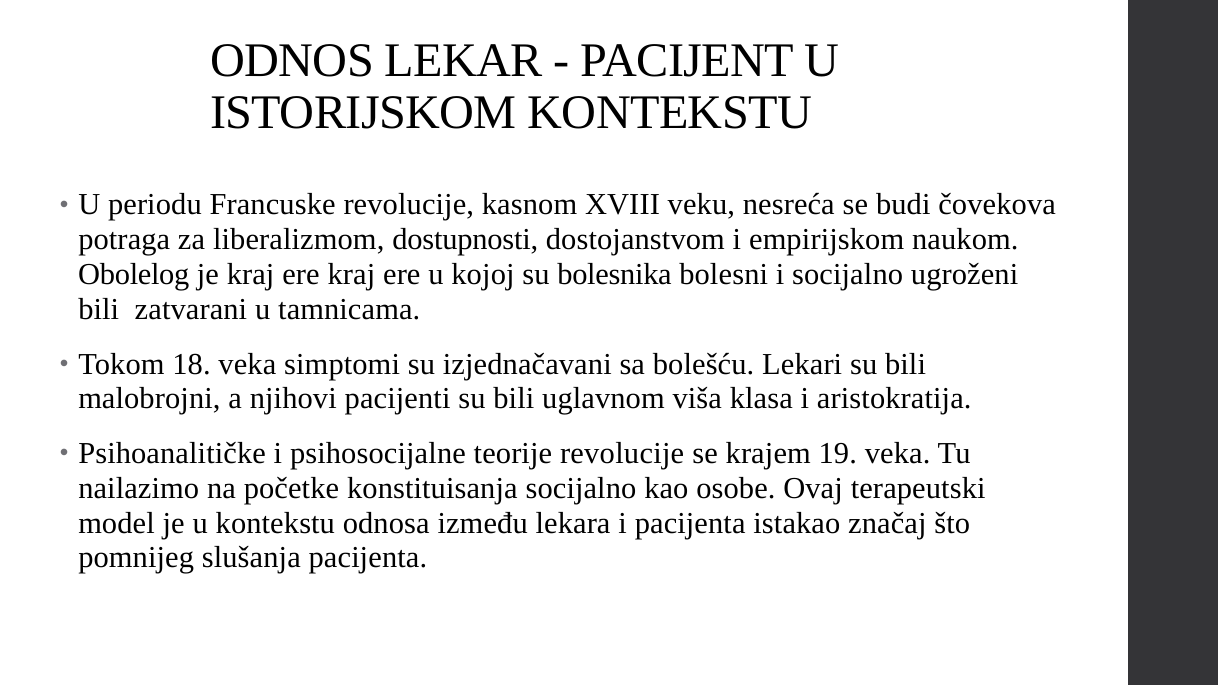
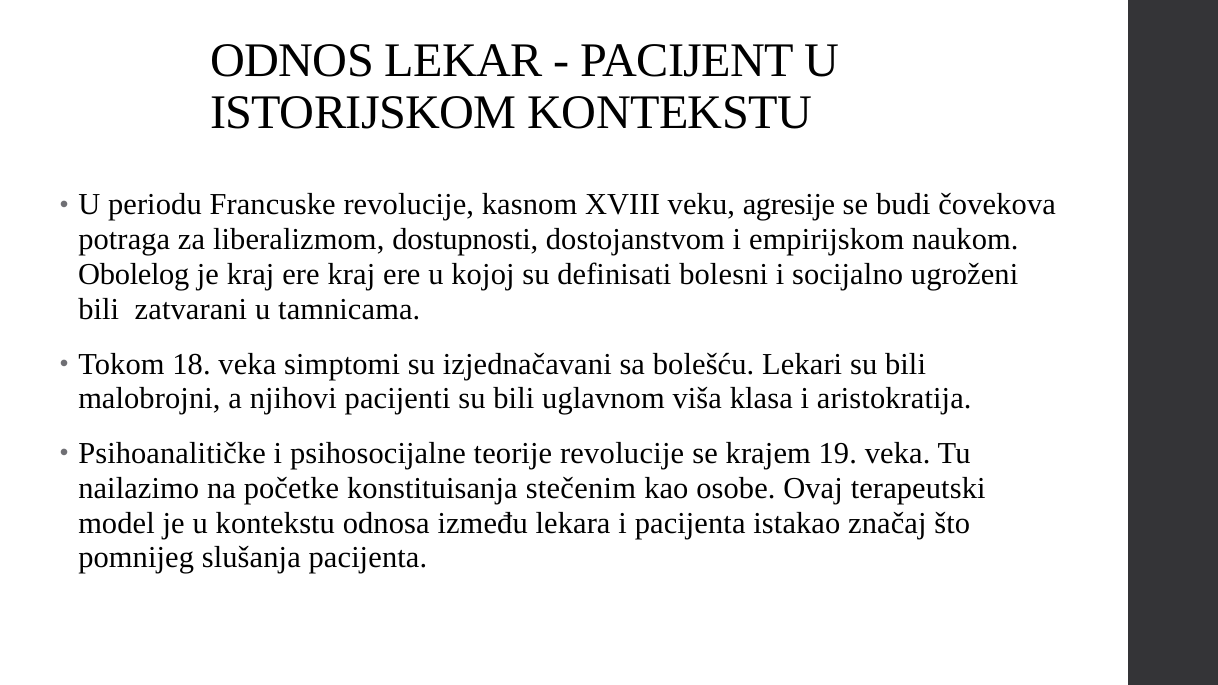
nesreća: nesreća -> agresije (789, 205)
bolesnika: bolesnika -> definisati (614, 274)
konstituisanja socijalno: socijalno -> stečenim (581, 489)
